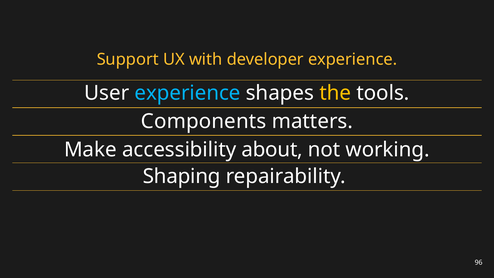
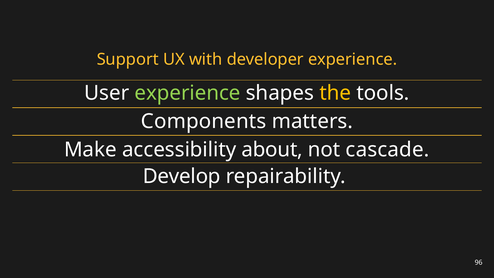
experience colour: light blue -> light green (188, 93)
working: working -> cascade (388, 150)
Shaping: Shaping -> Develop (182, 176)
